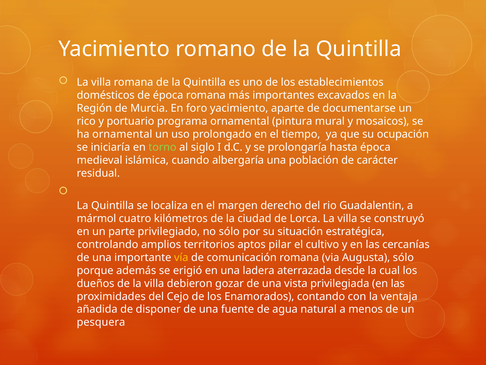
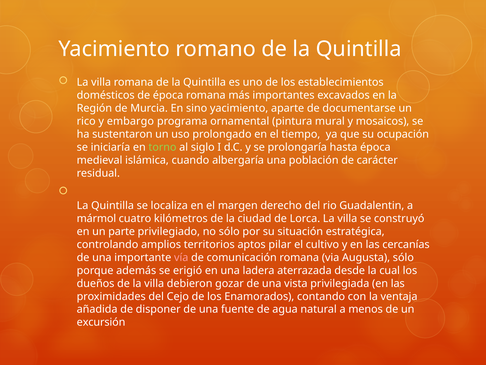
foro: foro -> sino (197, 108)
portuario: portuario -> embargo (130, 121)
ha ornamental: ornamental -> sustentaron (122, 134)
vía colour: yellow -> pink (181, 257)
pesquera: pesquera -> excursión (101, 322)
